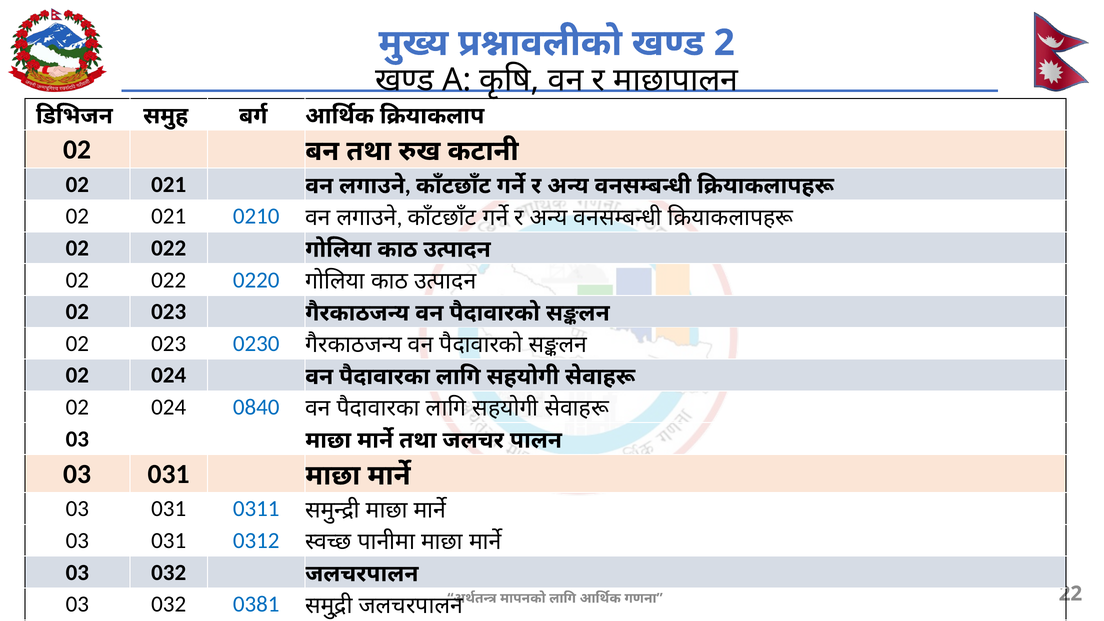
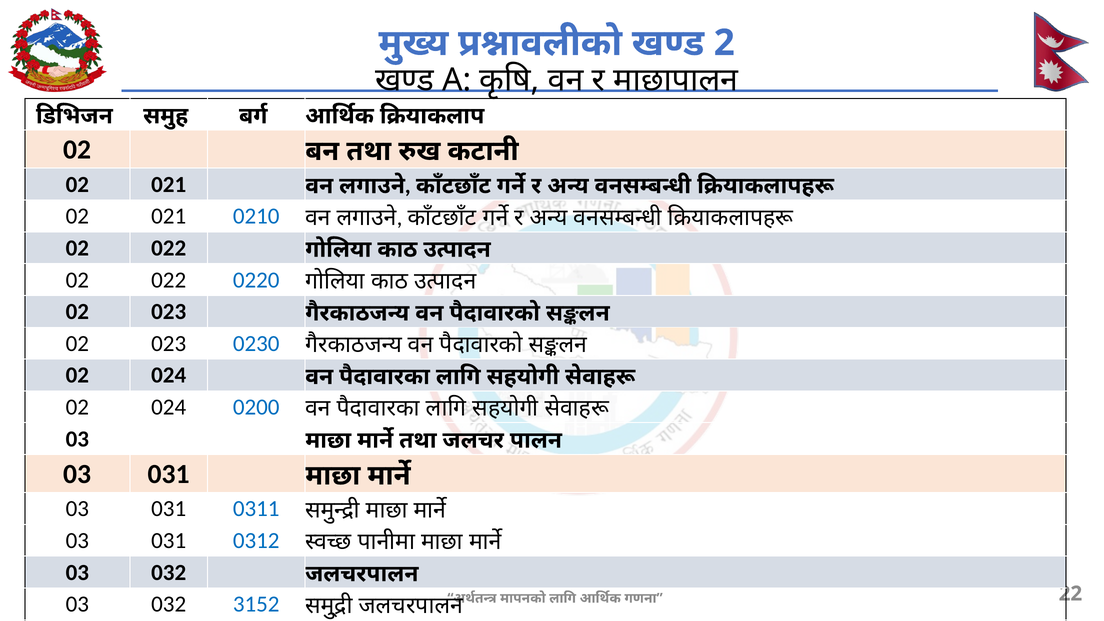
0840: 0840 -> 0200 (256, 407)
0381: 0381 -> 3152 (256, 604)
